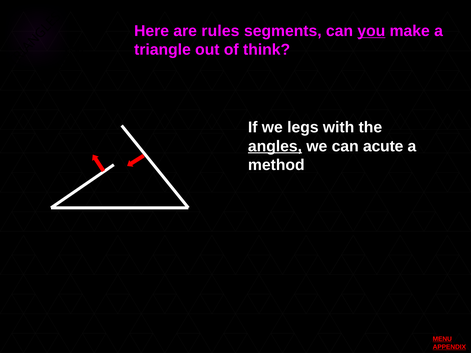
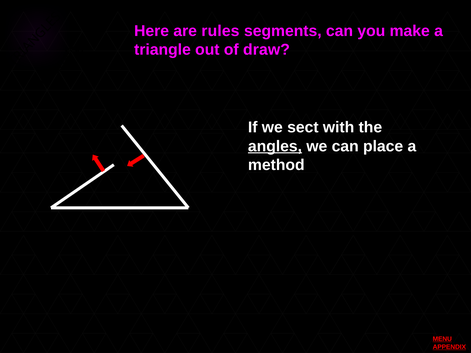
you underline: present -> none (371, 31)
think: think -> draw (266, 50)
legs: legs -> sect (303, 127)
acute: acute -> place (383, 146)
